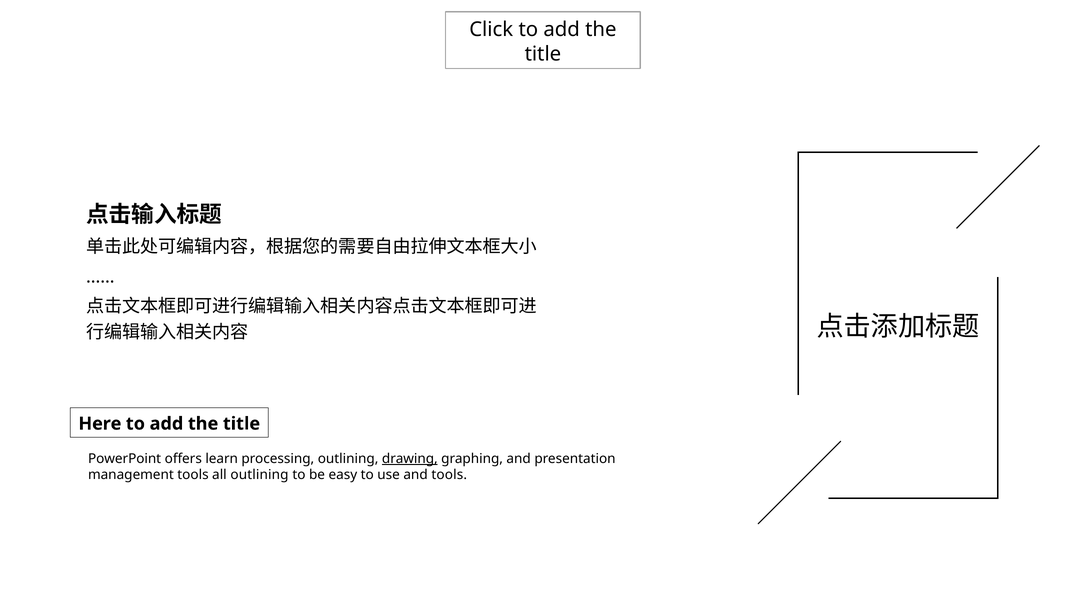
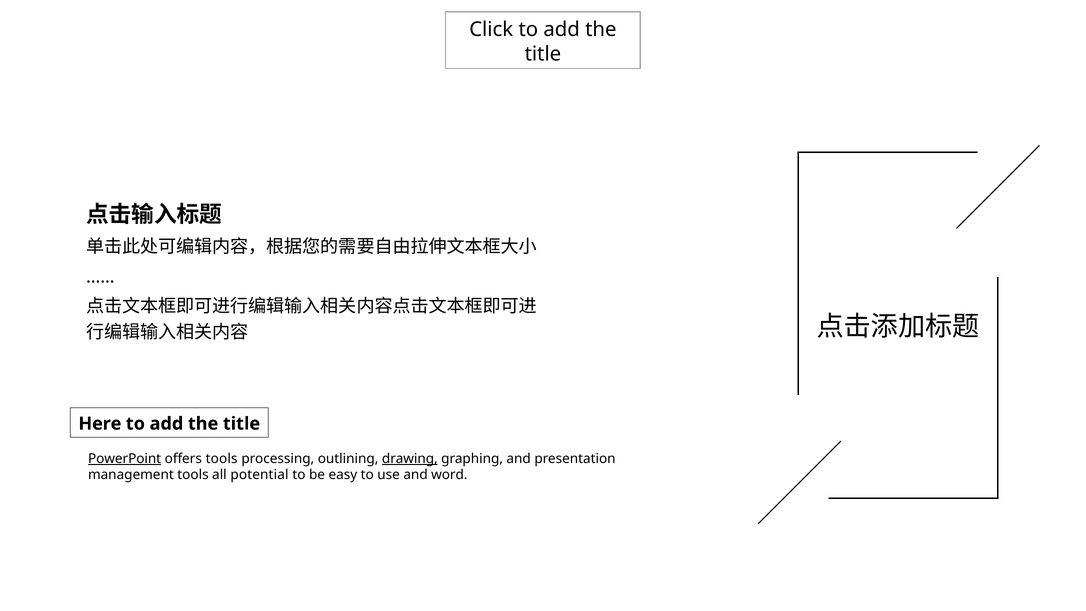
PowerPoint underline: none -> present (125, 459)
offers learn: learn -> tools (222, 459)
all outlining: outlining -> potential (260, 475)
and tools: tools -> word (449, 475)
